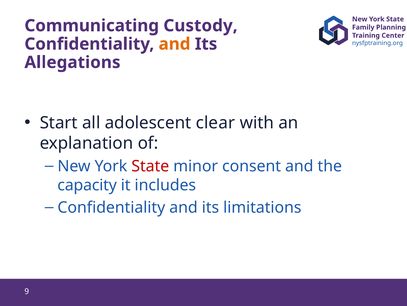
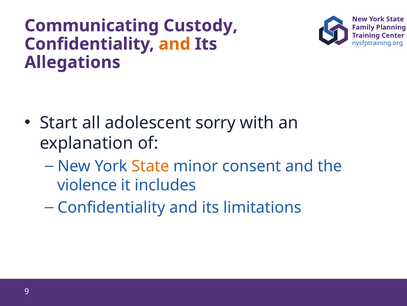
clear: clear -> sorry (216, 123)
State colour: red -> orange (150, 166)
capacity: capacity -> violence (87, 185)
